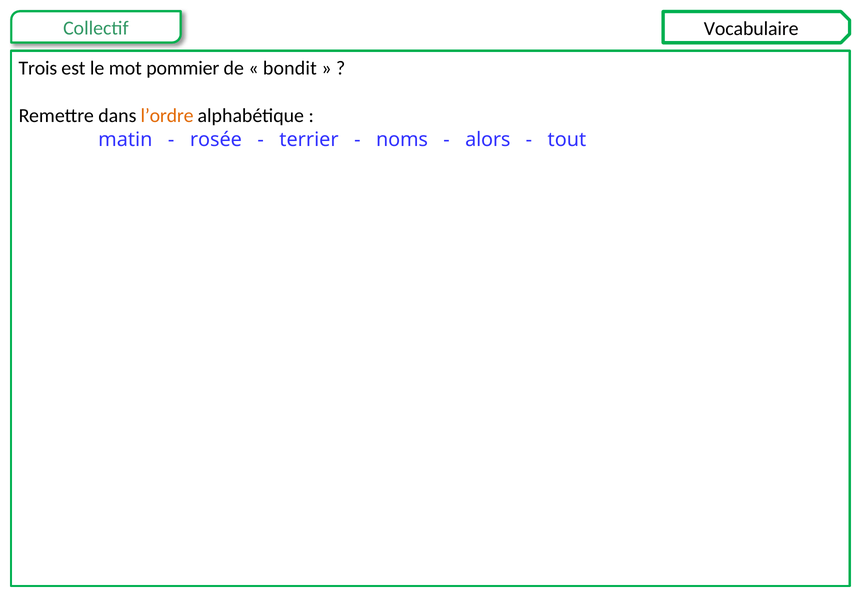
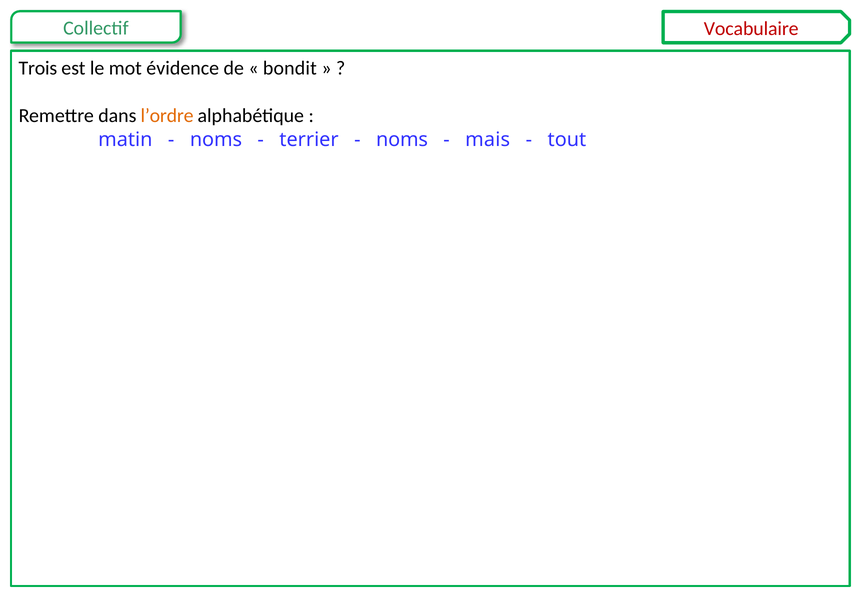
Vocabulaire colour: black -> red (751, 29)
pommier: pommier -> évidence (183, 68)
rosée: rosée -> noms (216, 140)
alors: alors -> mais (488, 140)
